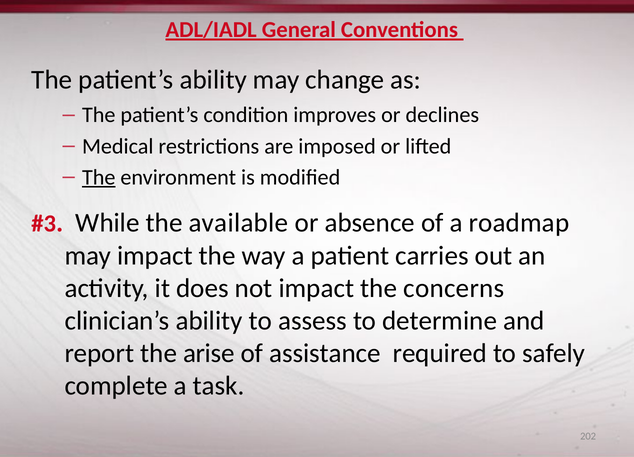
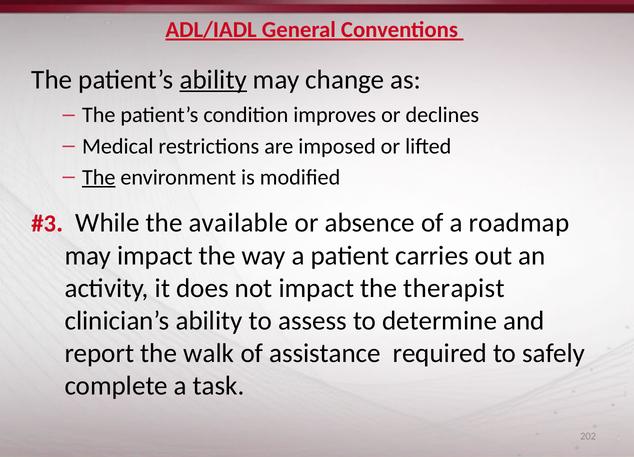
ability underline: none -> present (213, 80)
concerns: concerns -> therapist (454, 288)
arise: arise -> walk (209, 353)
